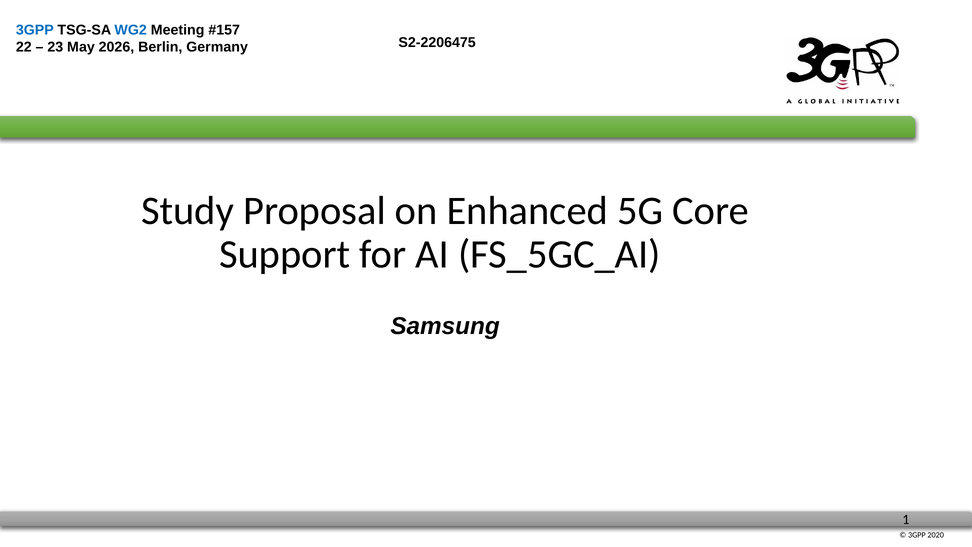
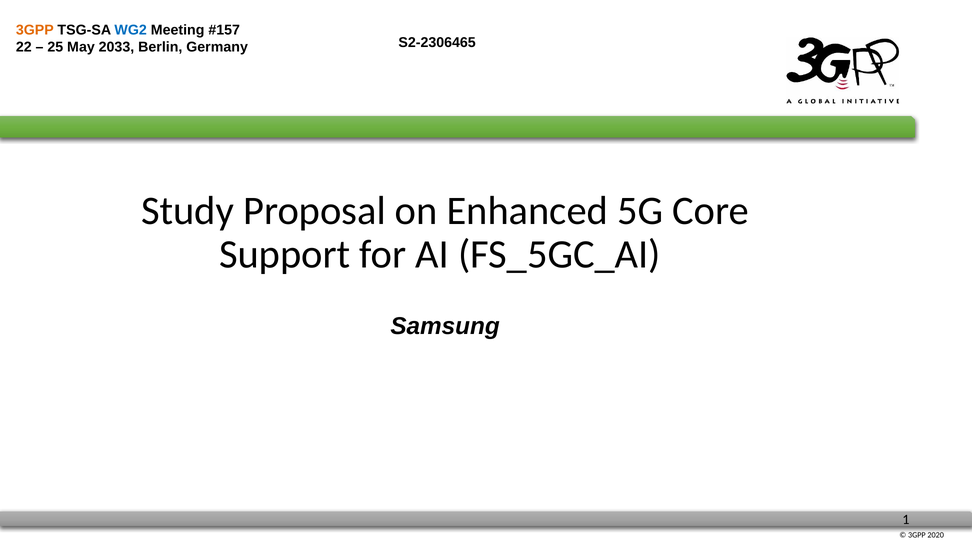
3GPP colour: blue -> orange (35, 30)
23: 23 -> 25 (55, 47)
2026: 2026 -> 2033 (116, 47)
S2-2206475: S2-2206475 -> S2-2306465 (437, 42)
